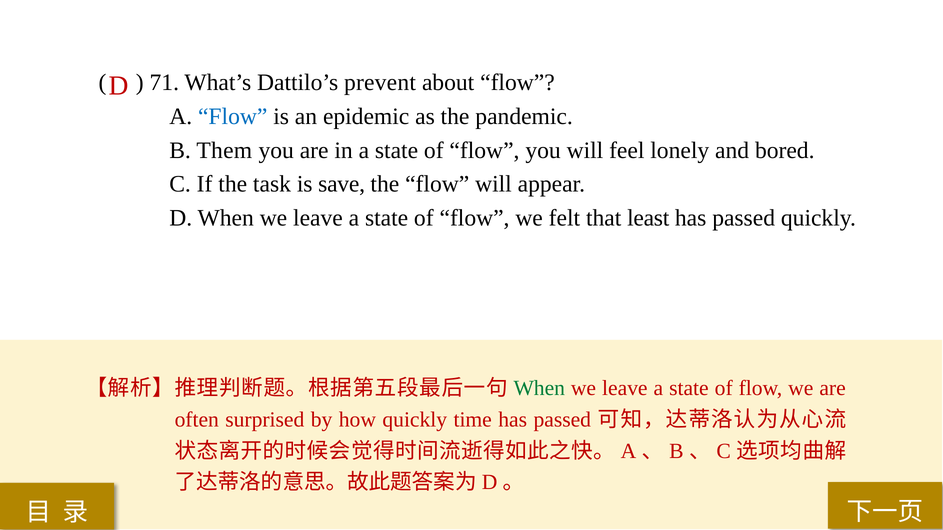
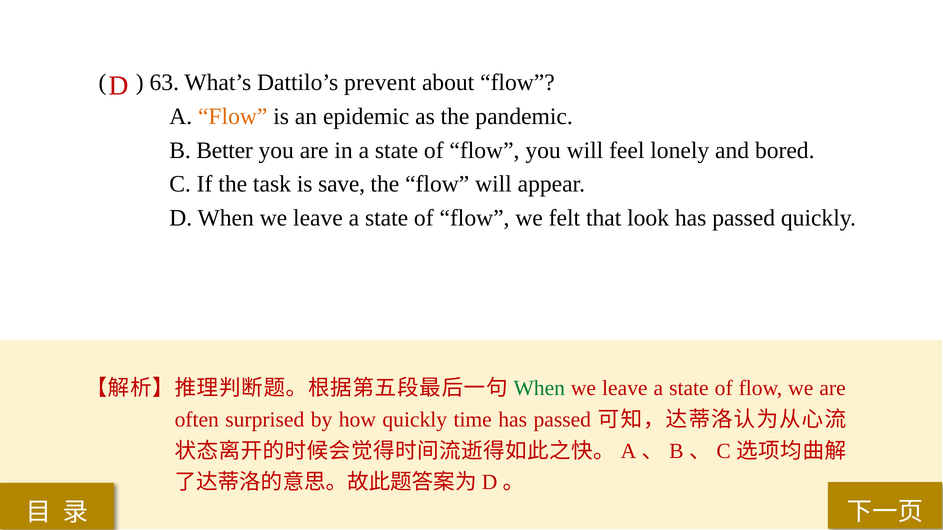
71: 71 -> 63 (164, 83)
Flow colour: blue -> orange (233, 116)
Them: Them -> Better (225, 150)
least: least -> look (648, 218)
